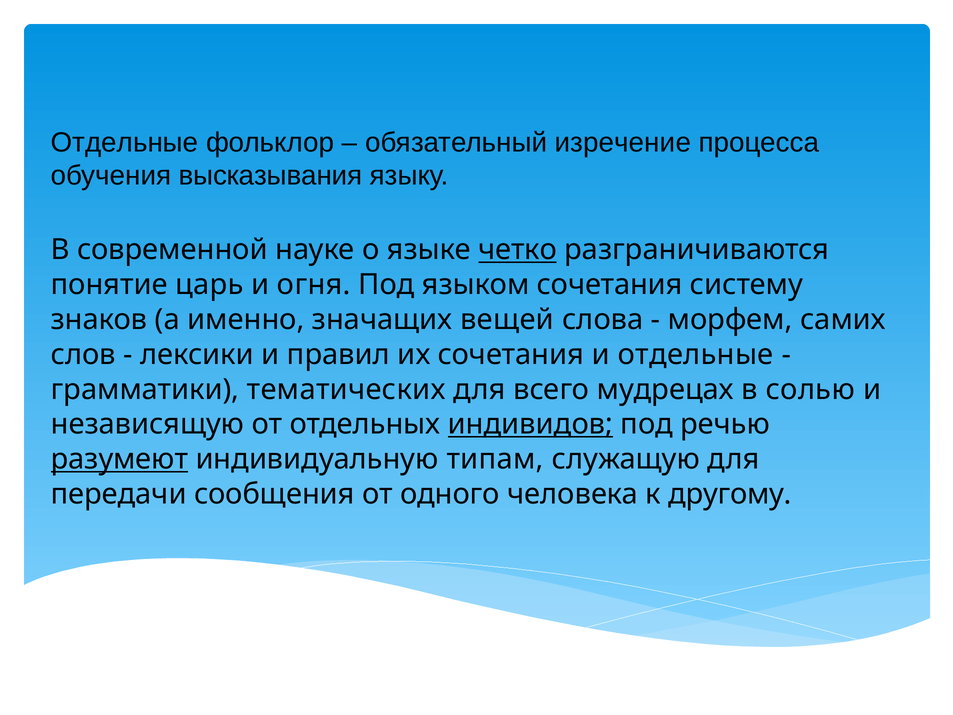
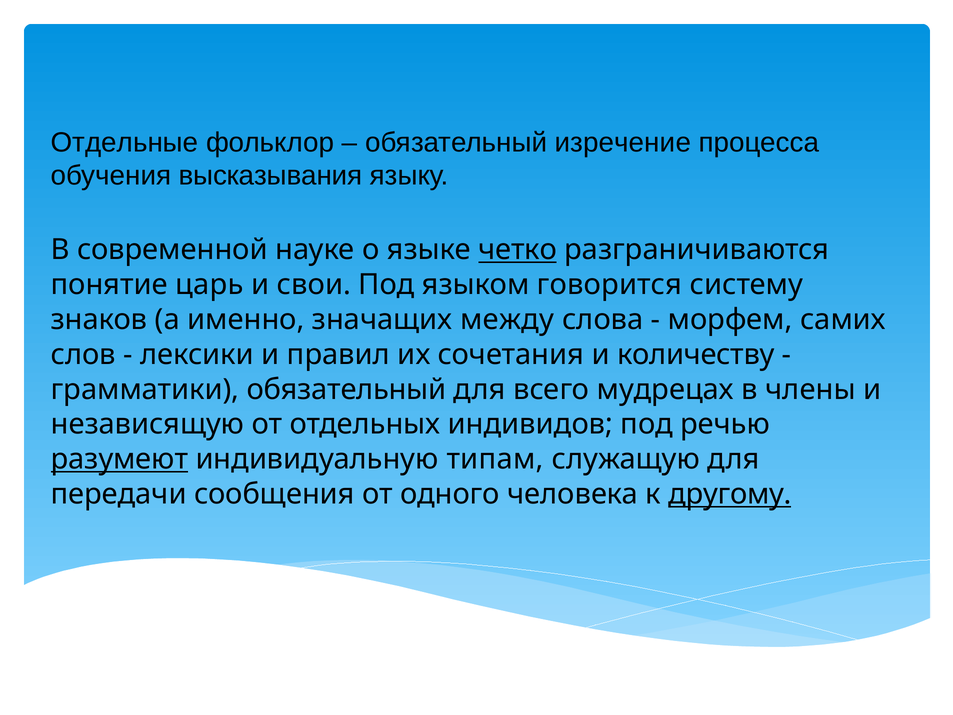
огня: огня -> свои (314, 285)
языком сочетания: сочетания -> говорится (610, 285)
вещей: вещей -> между (507, 319)
и отдельные: отдельные -> количеству (696, 354)
грамматики тематических: тематических -> обязательный (346, 389)
солью: солью -> члены (810, 389)
индивидов underline: present -> none (530, 424)
другому underline: none -> present (730, 494)
